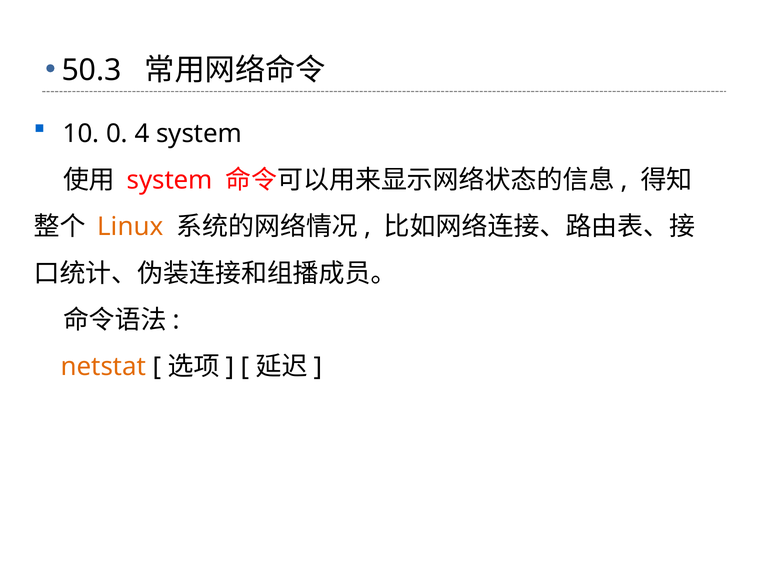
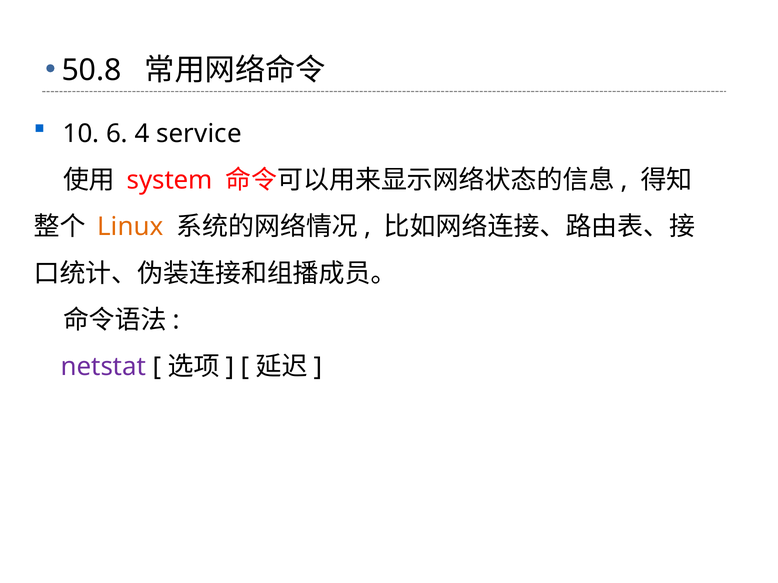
50.3: 50.3 -> 50.8 (91, 70)
0: 0 -> 6 (117, 134)
4 system: system -> service (199, 134)
netstat colour: orange -> purple (103, 367)
